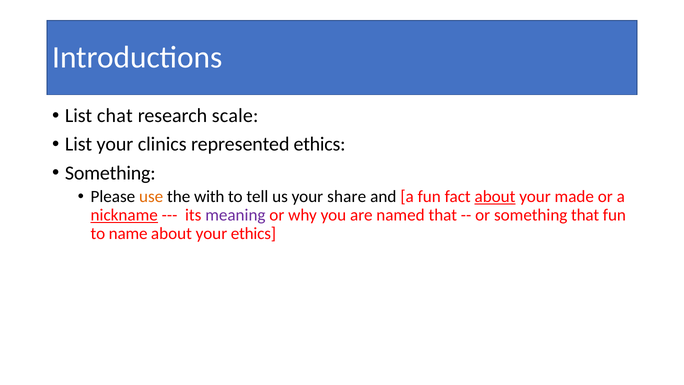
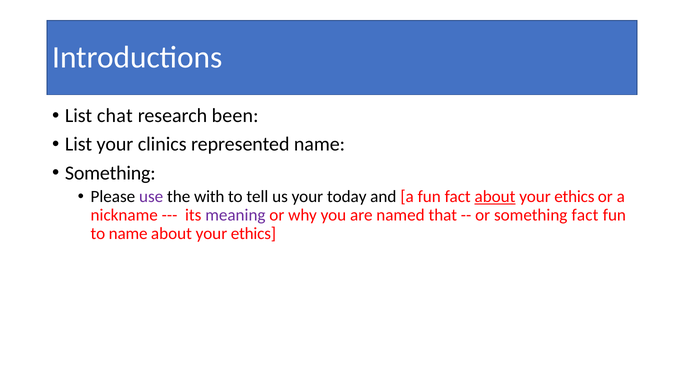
scale: scale -> been (235, 116)
represented ethics: ethics -> name (319, 144)
use colour: orange -> purple (151, 196)
share: share -> today (347, 196)
made: made -> ethics (574, 196)
nickname underline: present -> none (124, 215)
something that: that -> fact (585, 215)
